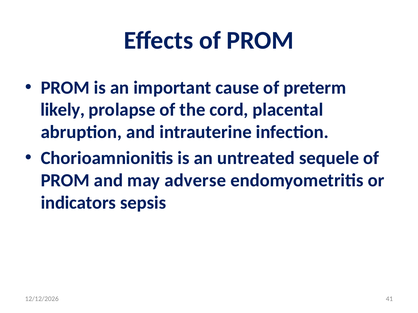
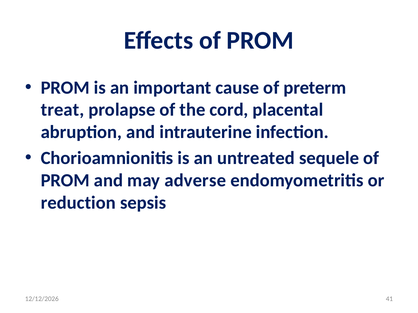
likely: likely -> treat (63, 110)
indicators: indicators -> reduction (78, 203)
